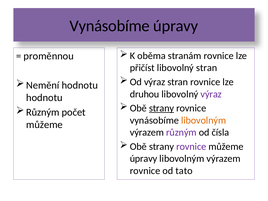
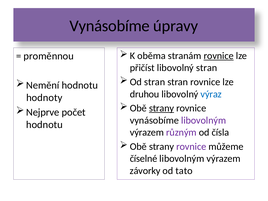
rovnice underline: none -> present (219, 56)
Od výraz: výraz -> stran (155, 82)
výraz colour: purple -> blue (211, 94)
hodnotu: hodnotu -> hodnoty (44, 98)
Různým: Různým -> Nejprve (43, 112)
libovolným colour: orange -> purple (204, 120)
můžeme: můžeme -> hodnotu (44, 125)
úpravy: úpravy -> číselné (144, 159)
rovnice: rovnice -> závorky (145, 171)
